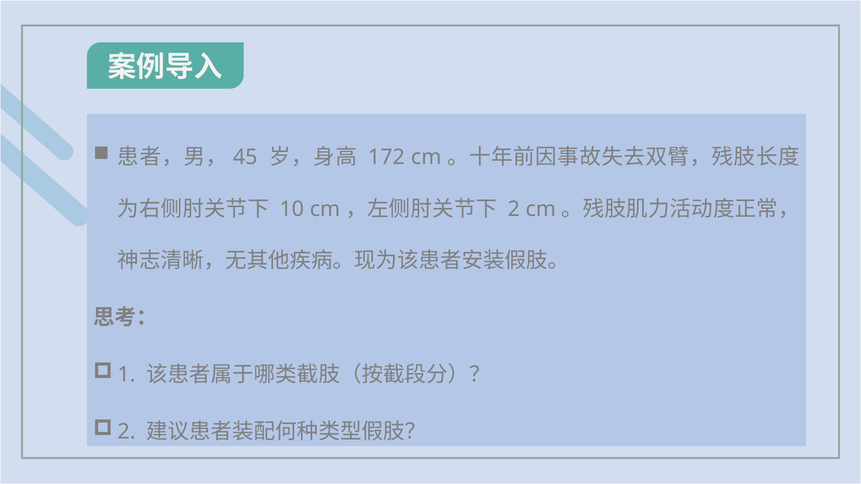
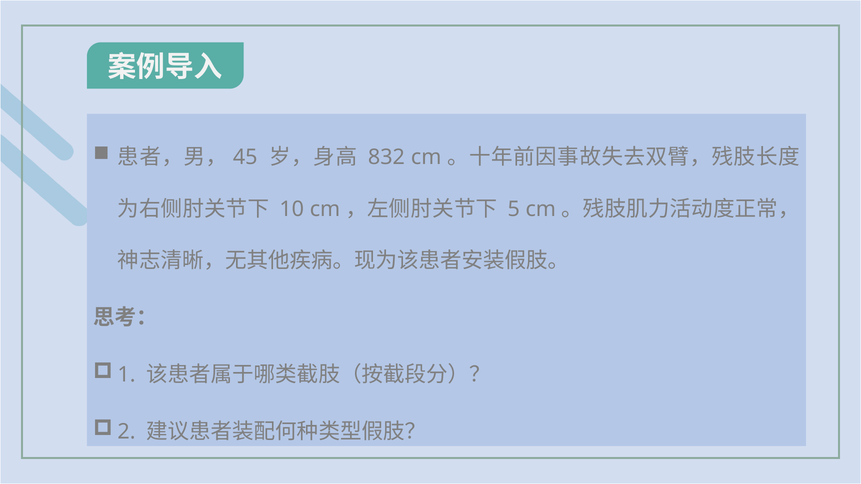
172: 172 -> 832 (386, 157)
2: 2 -> 5 (514, 209)
